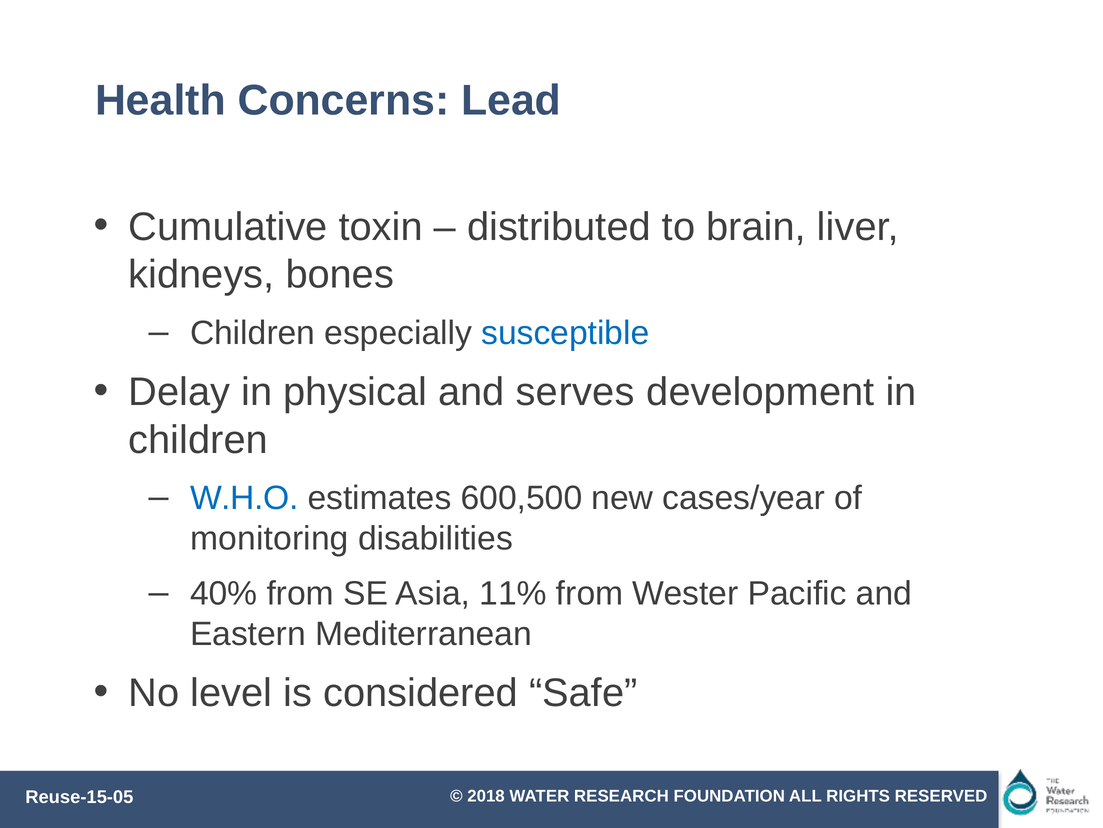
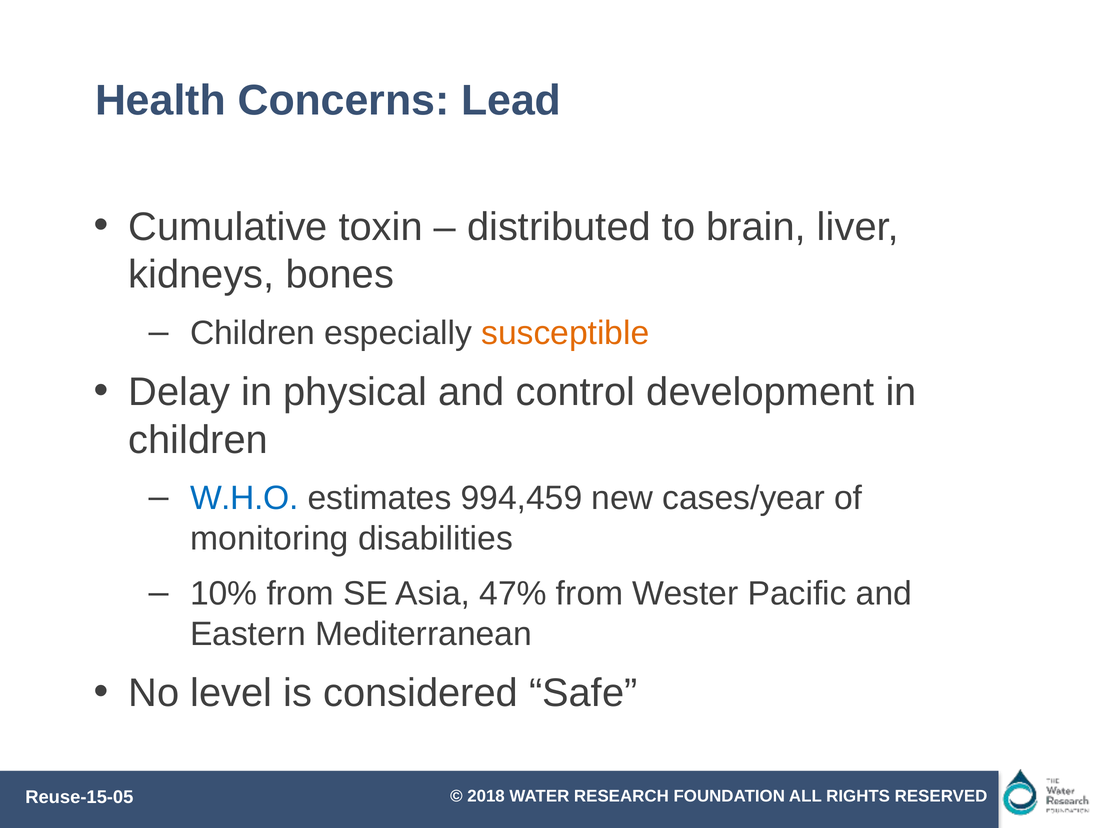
susceptible colour: blue -> orange (565, 333)
serves: serves -> control (575, 392)
600,500: 600,500 -> 994,459 (521, 498)
40%: 40% -> 10% (224, 593)
11%: 11% -> 47% (513, 593)
